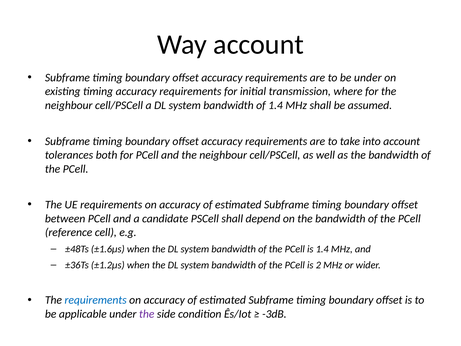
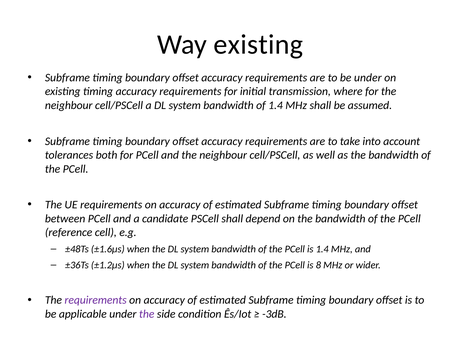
Way account: account -> existing (258, 45)
2: 2 -> 8 (318, 265)
requirements colour: blue -> purple (96, 300)
